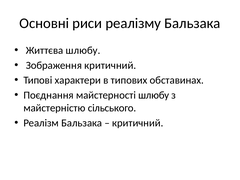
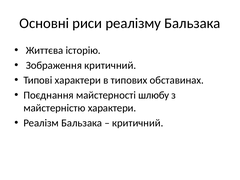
Життєва шлюбу: шлюбу -> історію (83, 50)
майстерністю сільського: сільського -> характери (112, 108)
